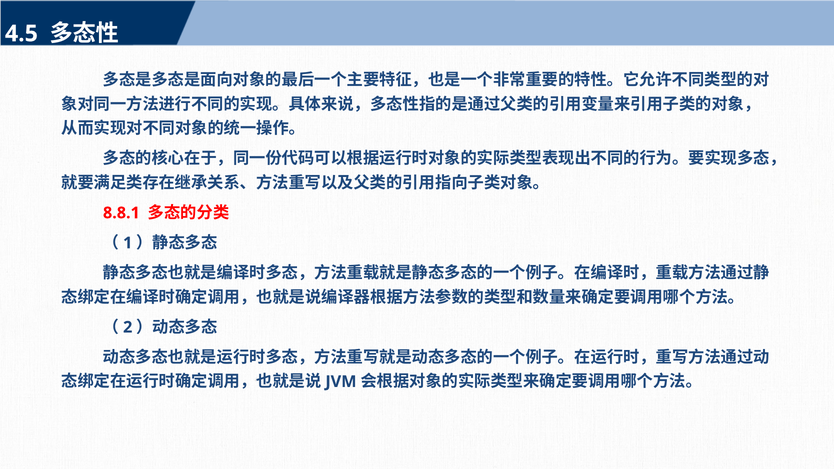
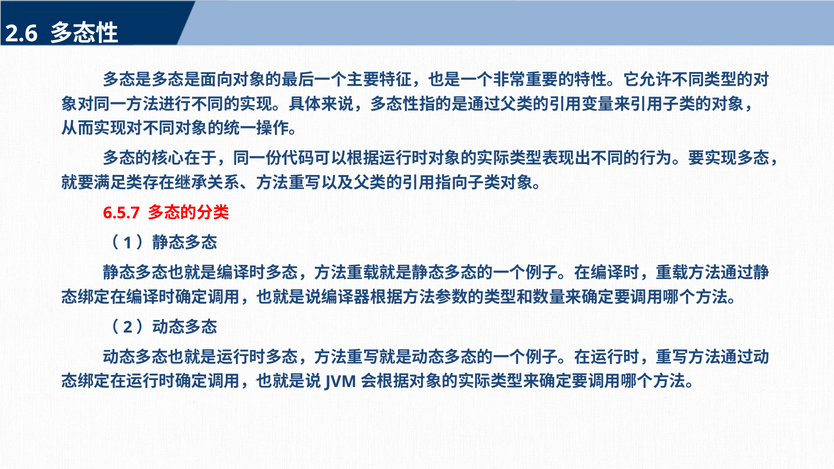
4.5: 4.5 -> 2.6 (21, 34)
8.8.1: 8.8.1 -> 6.5.7 (121, 213)
